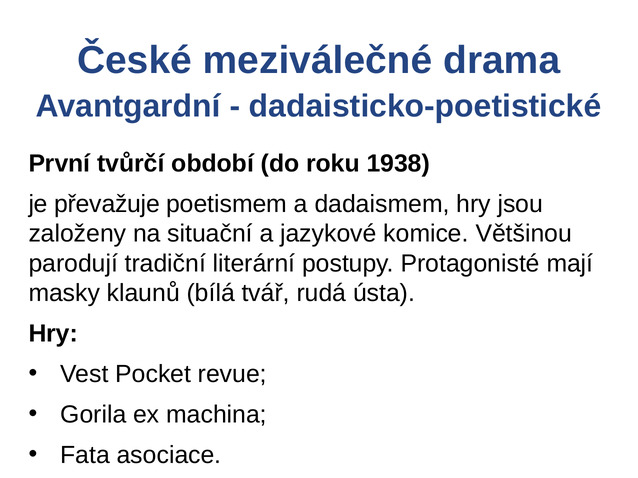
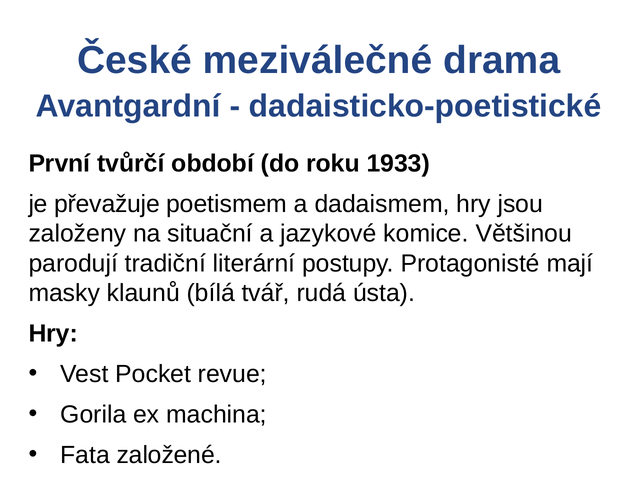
1938: 1938 -> 1933 (398, 164)
asociace: asociace -> založené (169, 455)
